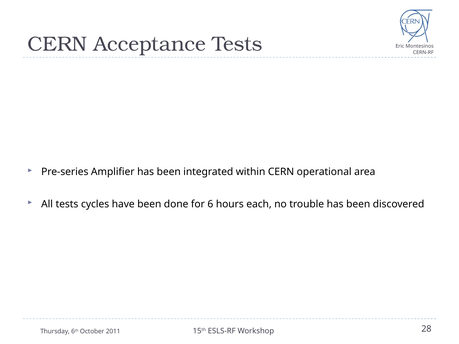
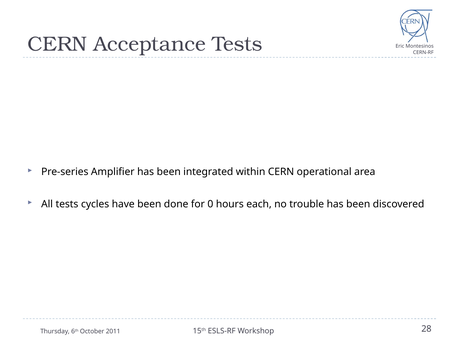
6: 6 -> 0 (210, 204)
